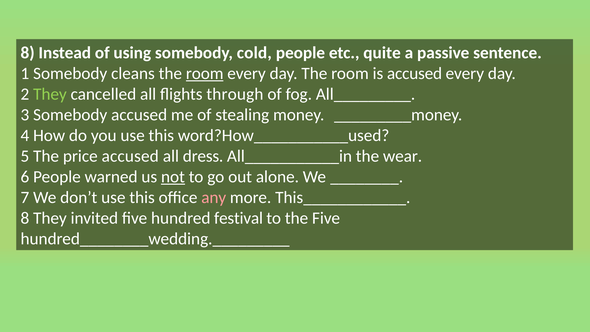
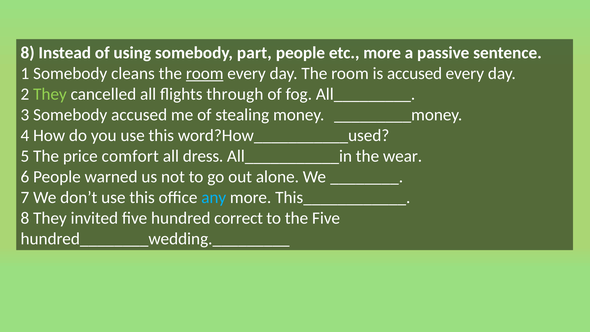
cold: cold -> part (254, 53)
etc quite: quite -> more (382, 53)
price accused: accused -> comfort (130, 156)
not underline: present -> none (173, 177)
any colour: pink -> light blue (214, 197)
festival: festival -> correct (239, 218)
